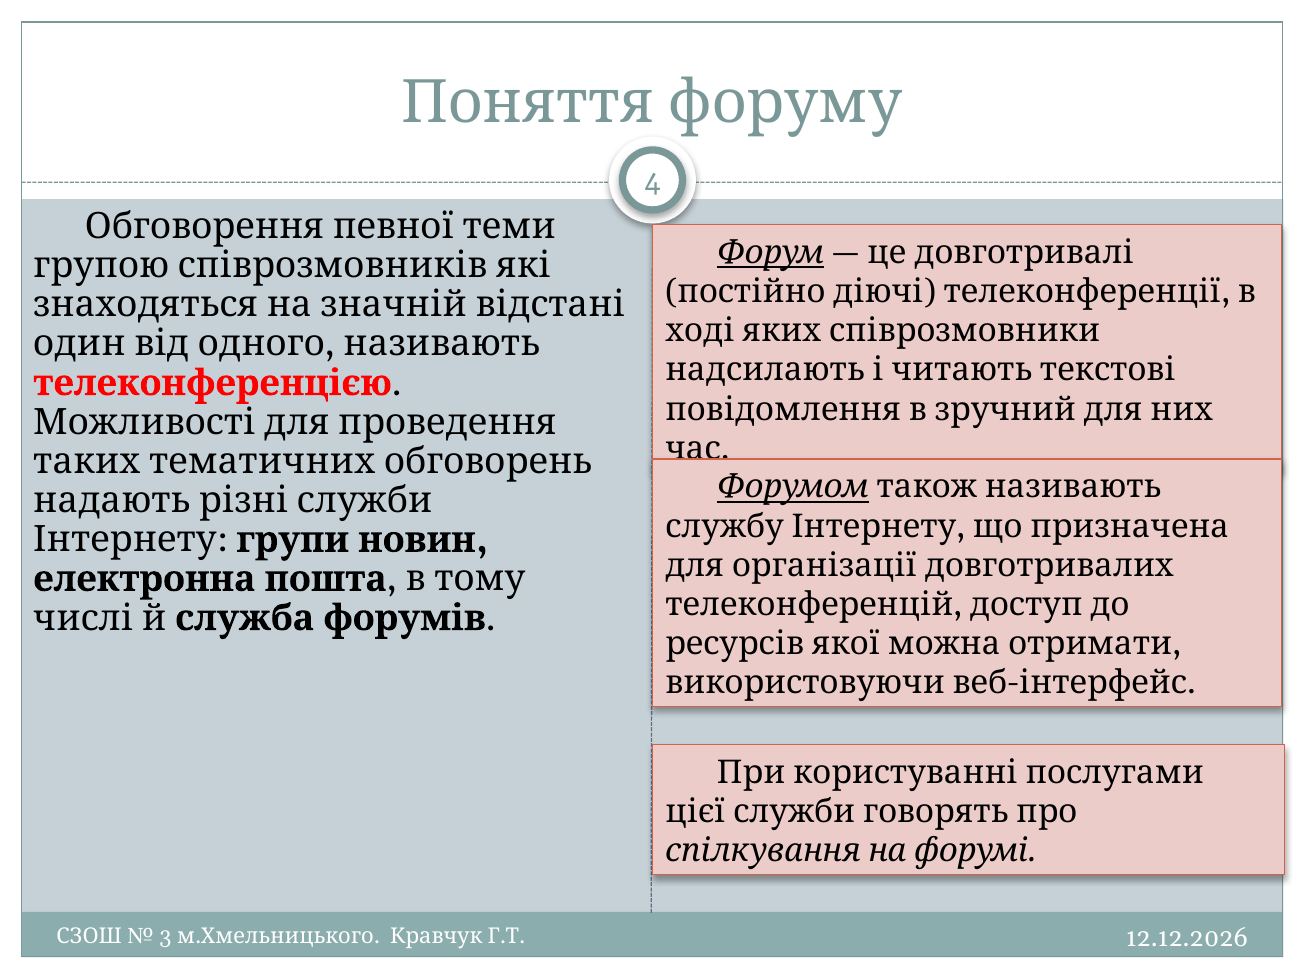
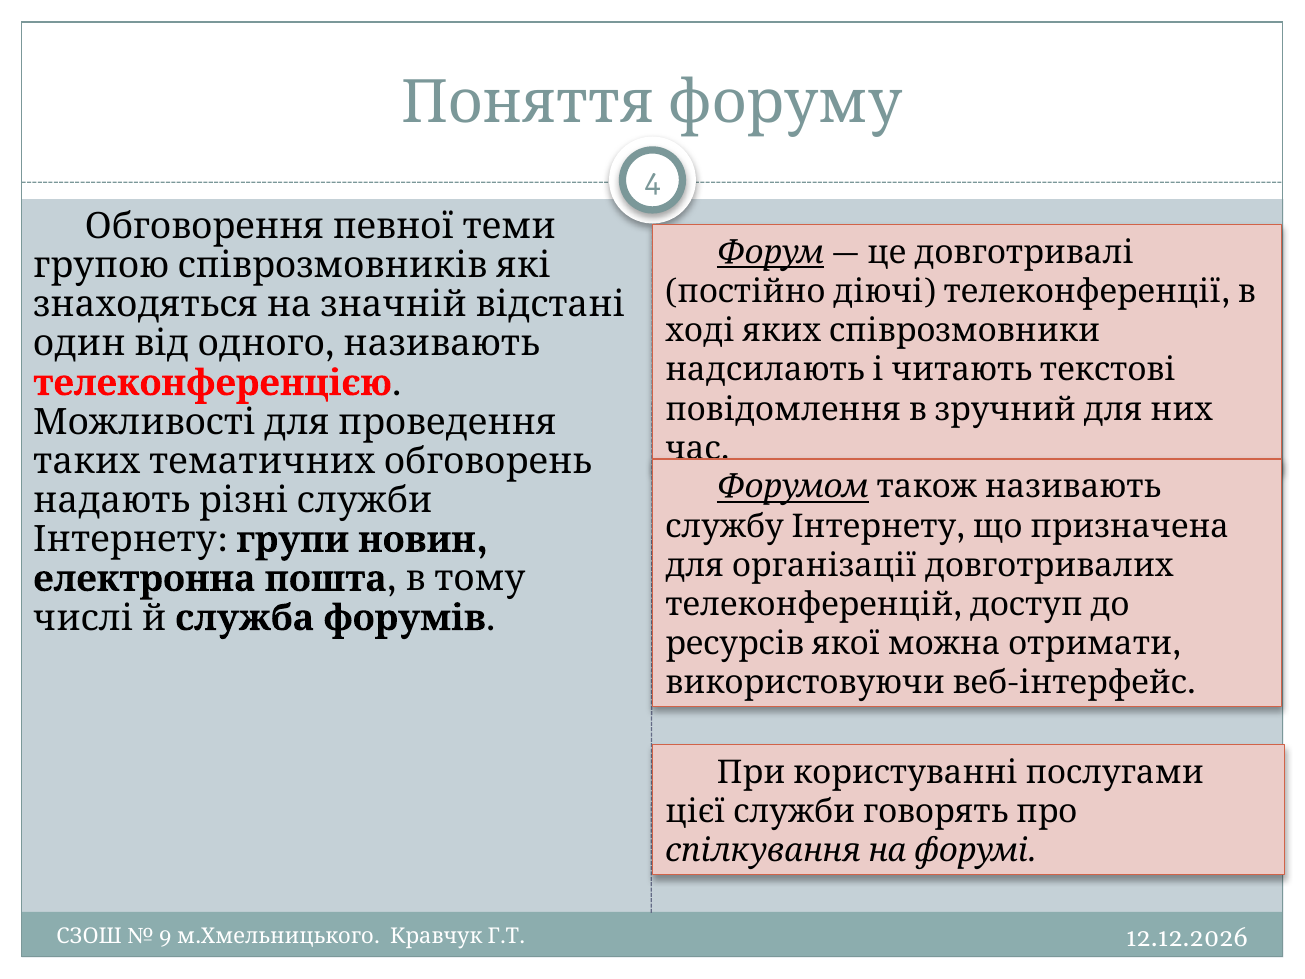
3: 3 -> 9 (165, 936)
